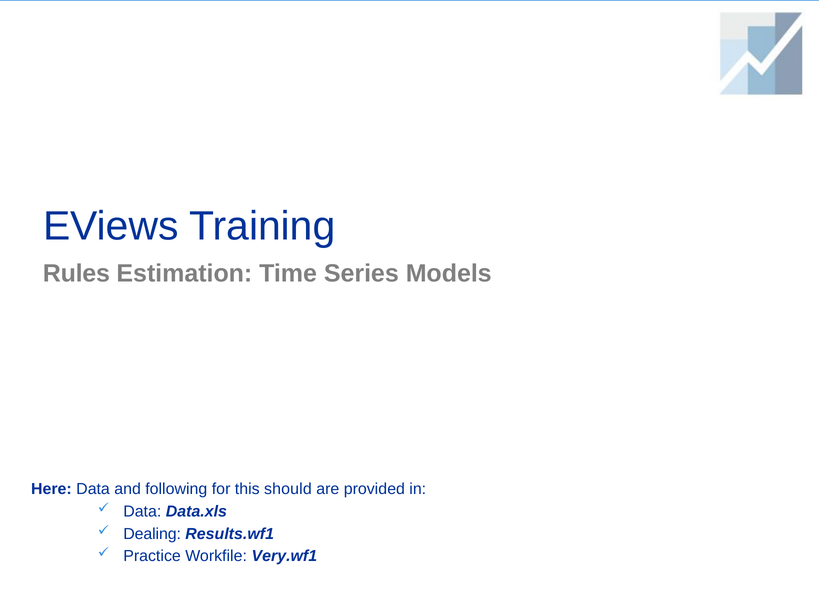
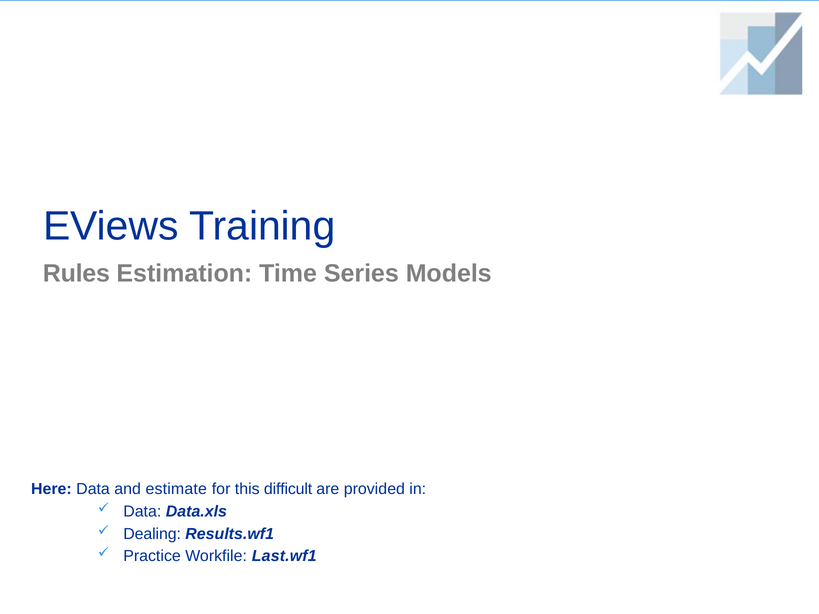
following: following -> estimate (176, 489)
should: should -> difficult (288, 489)
Very.wf1: Very.wf1 -> Last.wf1 (284, 556)
